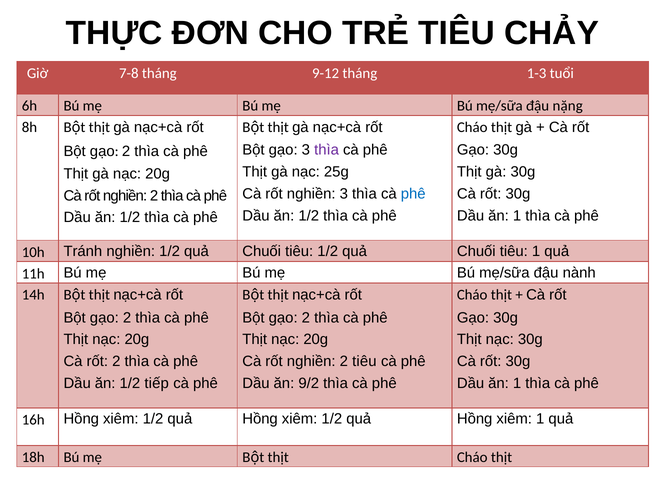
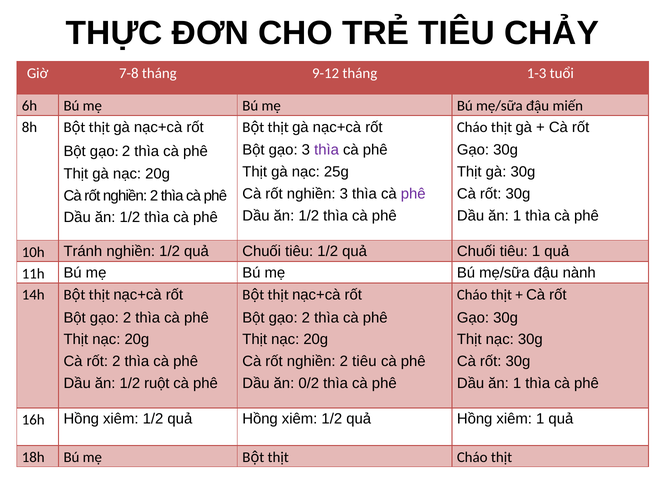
nặng: nặng -> miến (568, 106)
phê colour: blue -> purple (413, 194)
tiếp: tiếp -> ruột (157, 383)
9/2: 9/2 -> 0/2 (309, 383)
